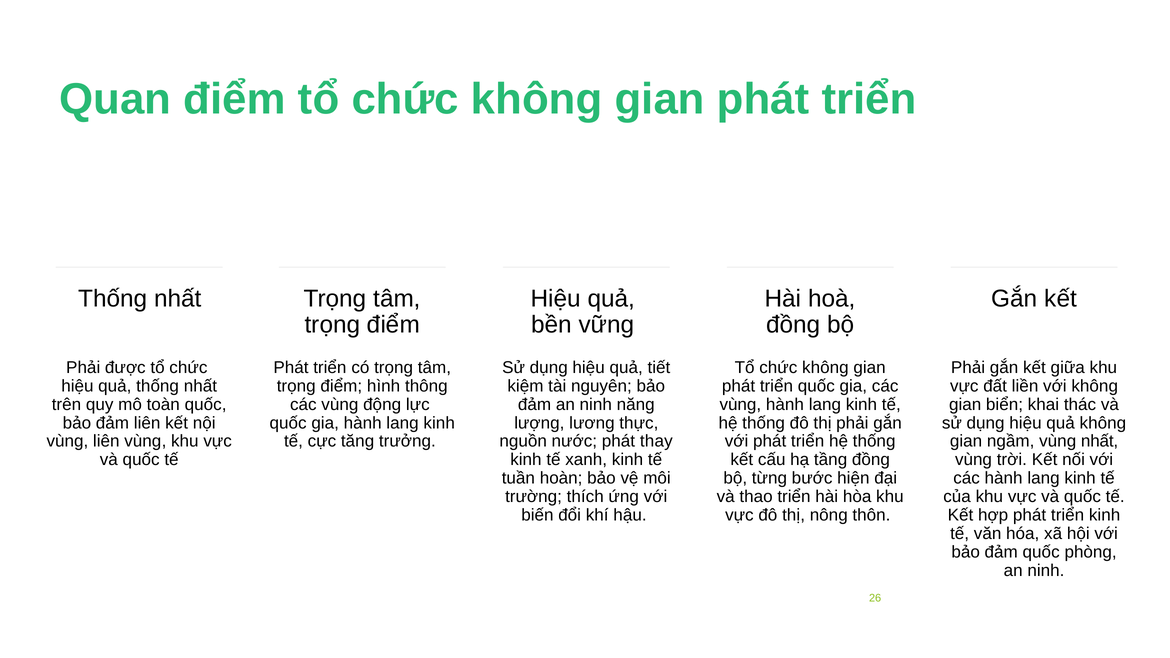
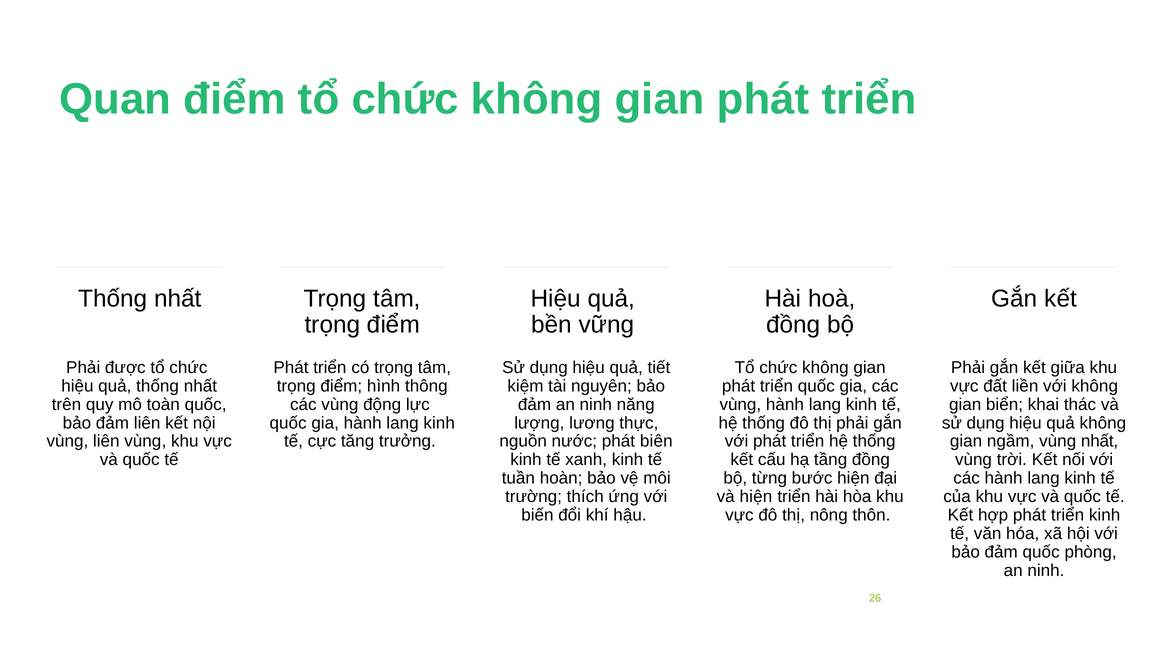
thay: thay -> biên (656, 441)
và thao: thao -> hiện (756, 497)
